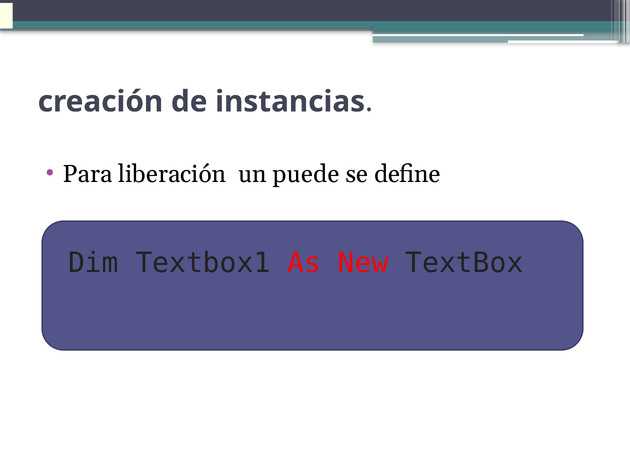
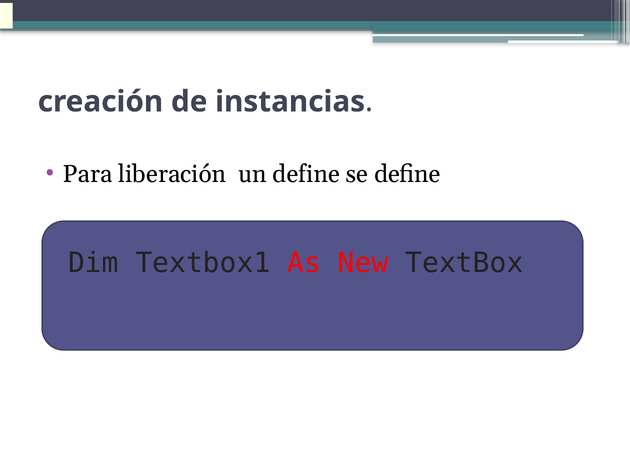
un puede: puede -> define (306, 174)
